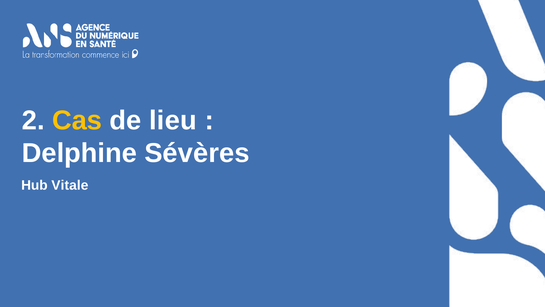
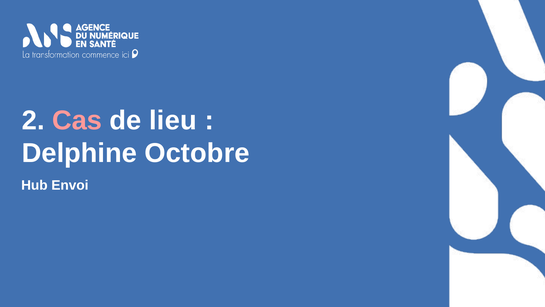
Cas colour: yellow -> pink (77, 120)
Sévères: Sévères -> Octobre (197, 153)
Vitale: Vitale -> Envoi (70, 185)
